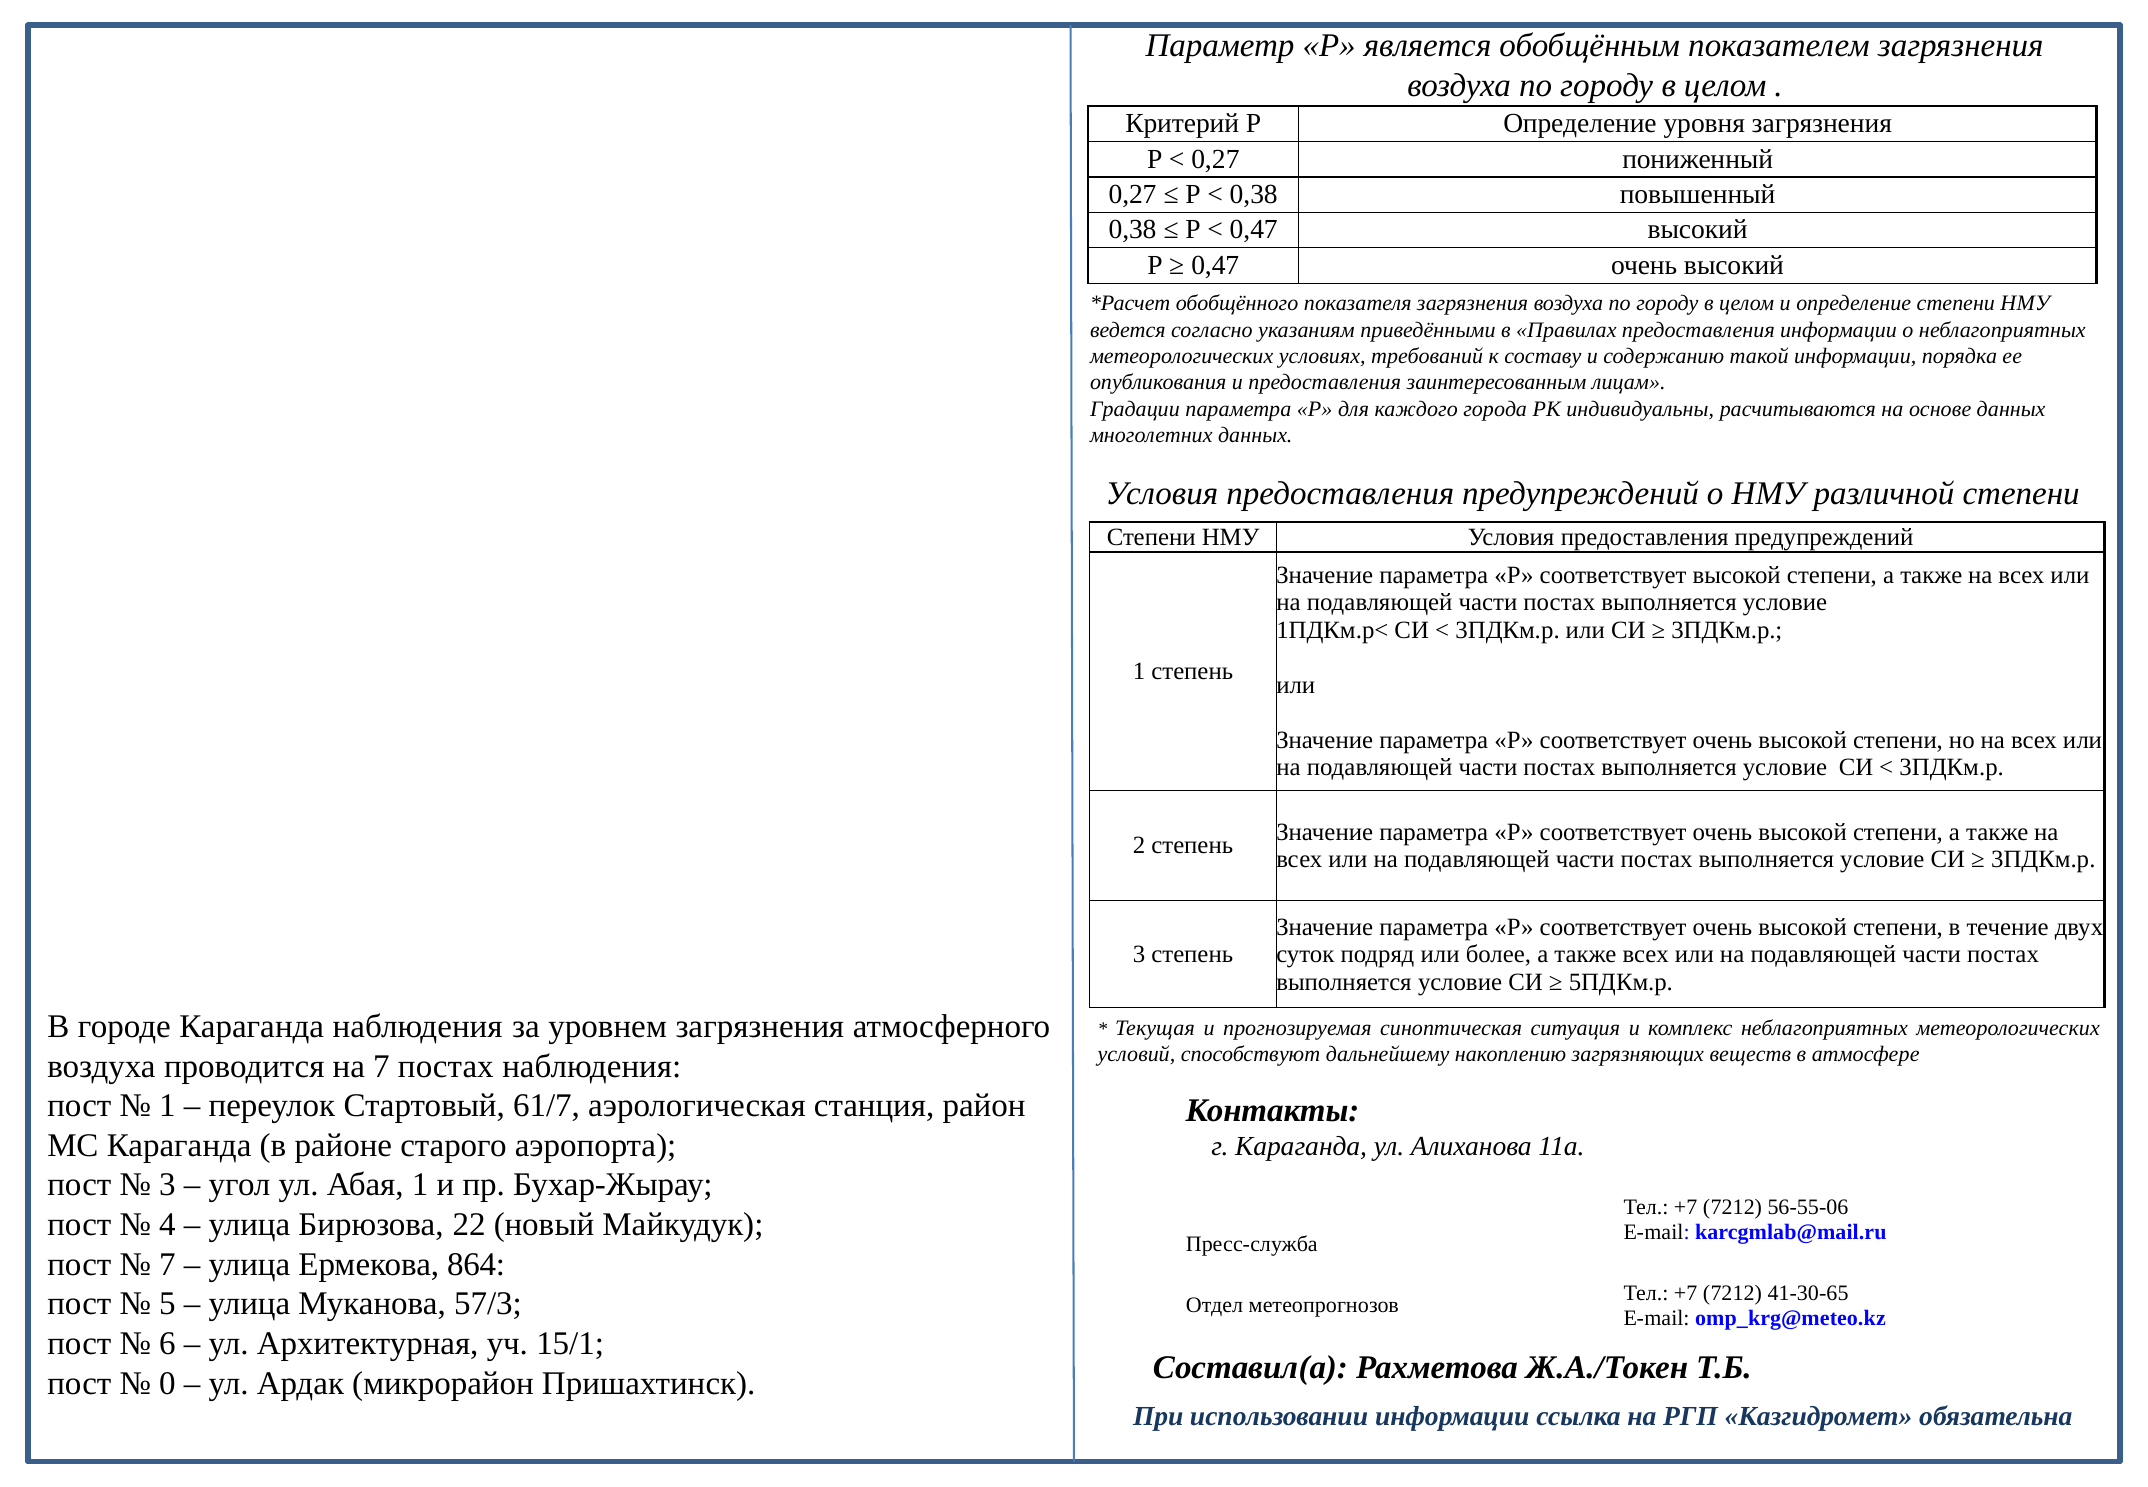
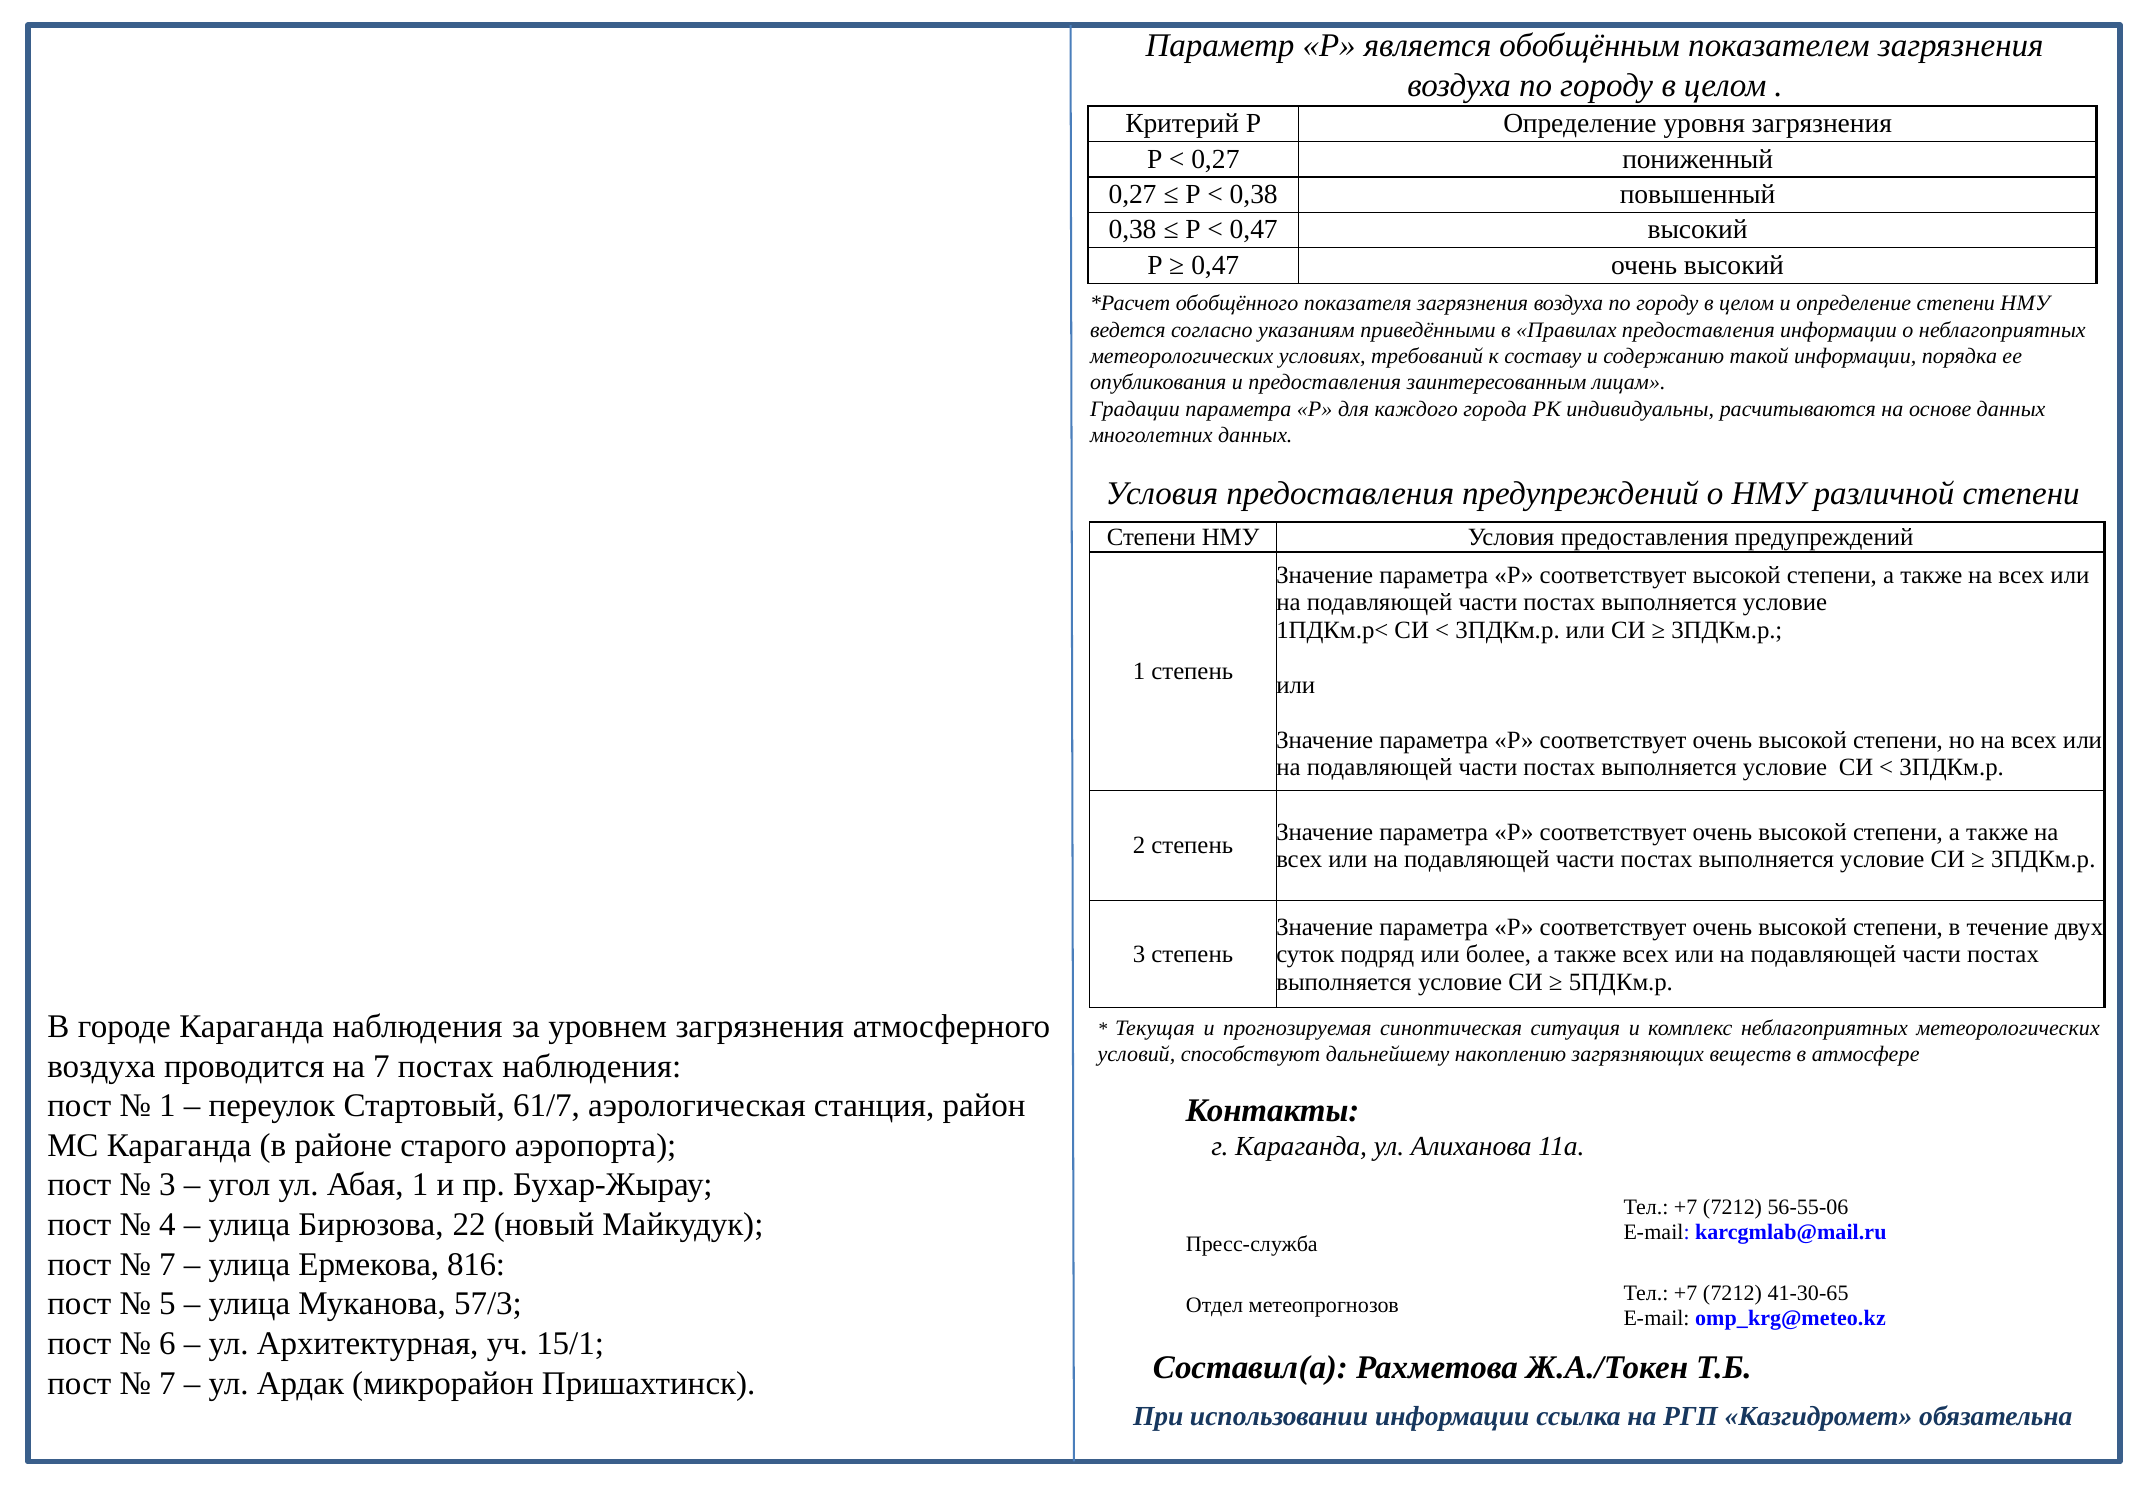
864: 864 -> 816 (476, 1264)
0: 0 -> 7 (167, 1383)
